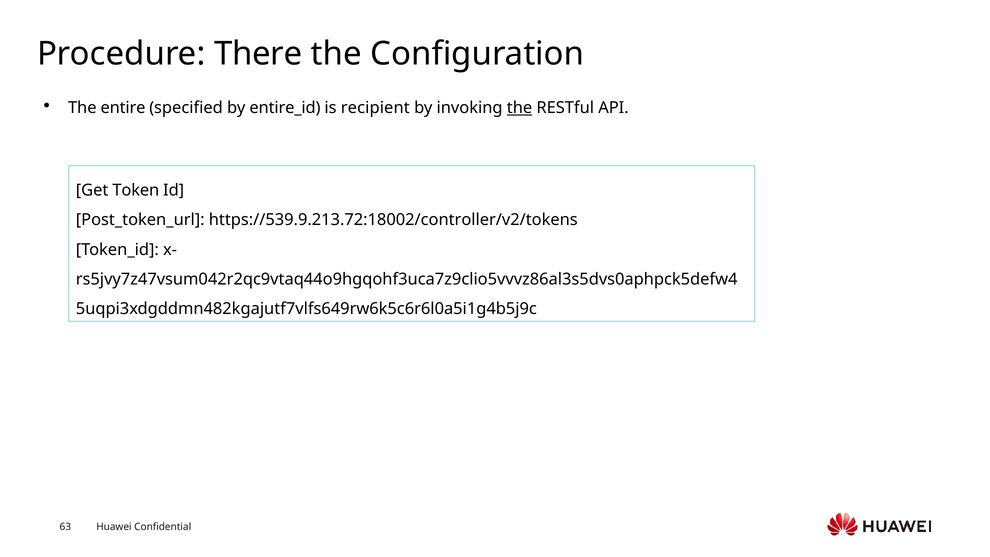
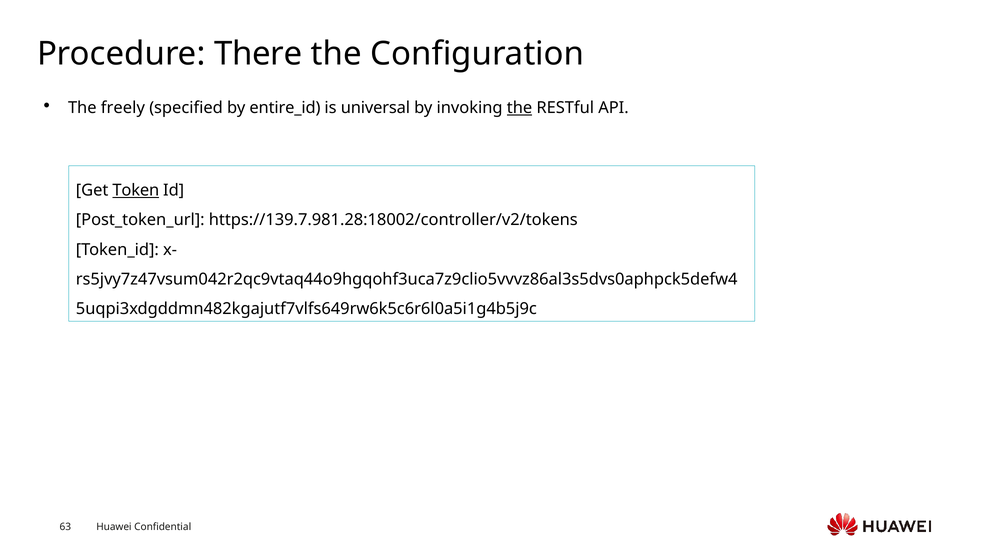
entire: entire -> freely (123, 108)
recipient: recipient -> universal (375, 108)
Token underline: none -> present (136, 190)
https://539.9.213.72:18002/controller/v2/tokens: https://539.9.213.72:18002/controller/v2/tokens -> https://139.7.981.28:18002/controller/v2/tokens (393, 220)
